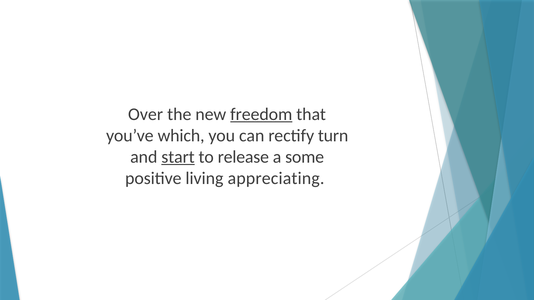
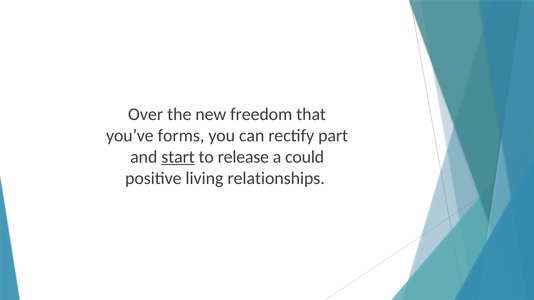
freedom underline: present -> none (261, 114)
which: which -> forms (181, 136)
turn: turn -> part (333, 136)
some: some -> could (305, 157)
appreciating: appreciating -> relationships (276, 178)
